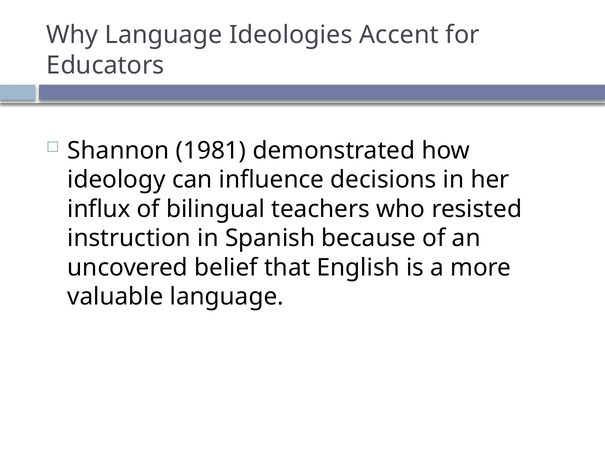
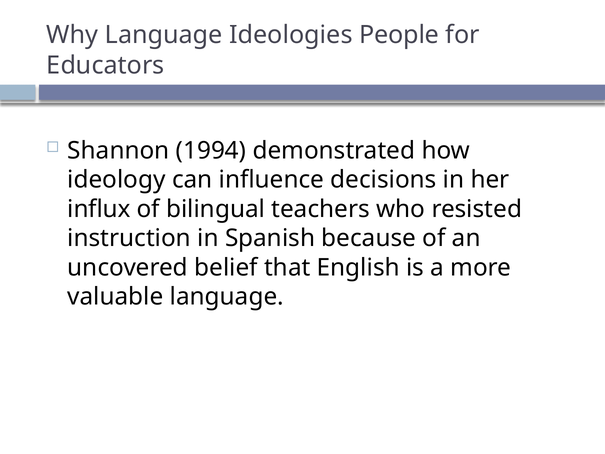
Accent: Accent -> People (399, 35)
1981: 1981 -> 1994 (211, 150)
